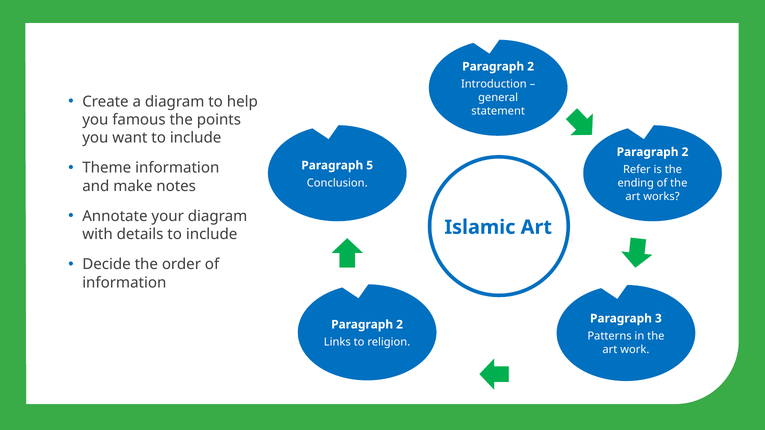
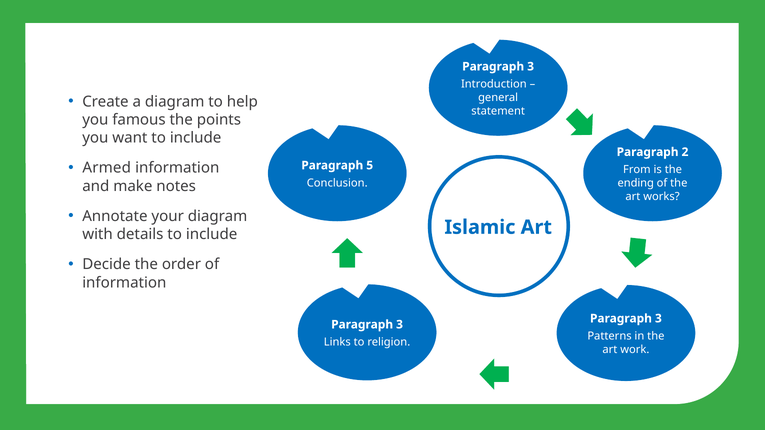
2: 2 -> 3 (531, 67)
Theme: Theme -> Armed (107, 168)
Refer: Refer -> From (637, 170)
2: 2 -> 3 (400, 325)
